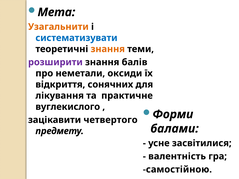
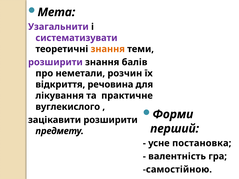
Узагальнити colour: orange -> purple (58, 27)
систематизувати colour: blue -> purple (76, 38)
оксиди: оксиди -> розчин (125, 73)
сонячних: сонячних -> речовина (110, 85)
зацікавити четвертого: четвертого -> розширити (111, 120)
балами: балами -> перший (175, 129)
засвітилися: засвітилися -> постановка (202, 143)
